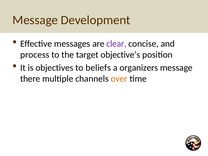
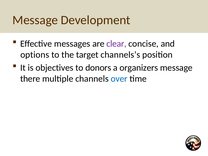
process: process -> options (35, 55)
objective’s: objective’s -> channels’s (120, 55)
beliefs: beliefs -> donors (98, 68)
over colour: orange -> blue (119, 79)
